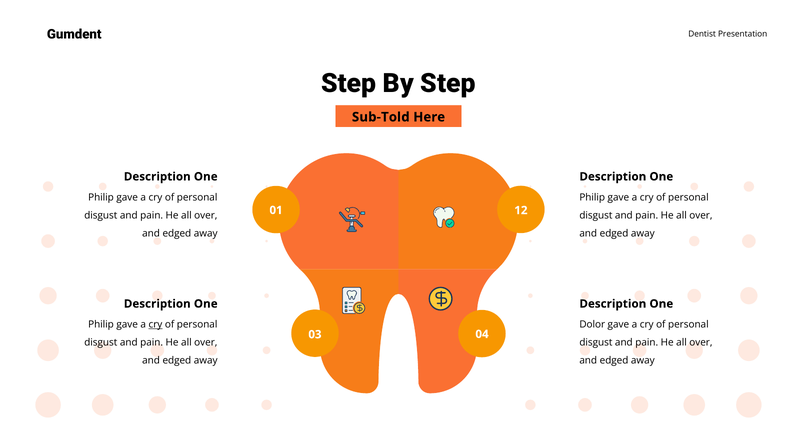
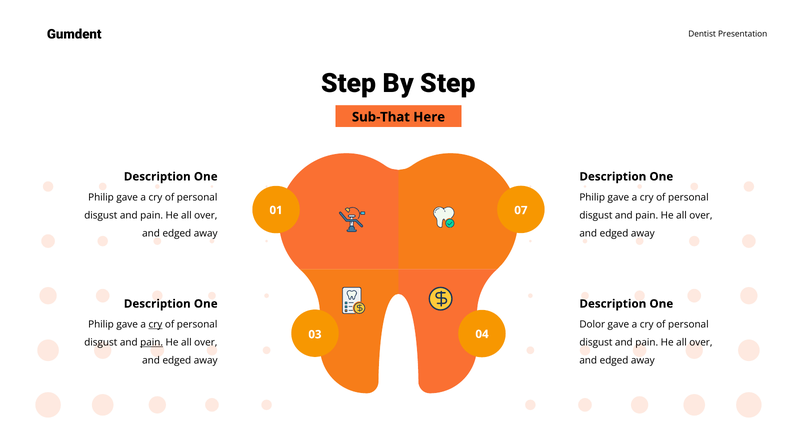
Sub-Told: Sub-Told -> Sub-That (381, 117)
12: 12 -> 07 (521, 210)
pain underline: none -> present (152, 343)
